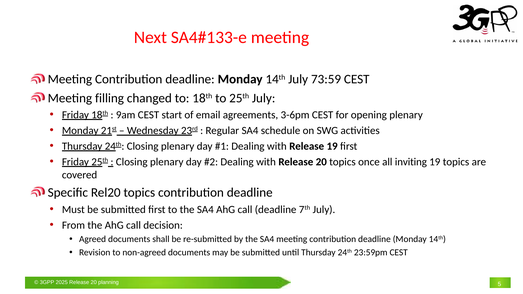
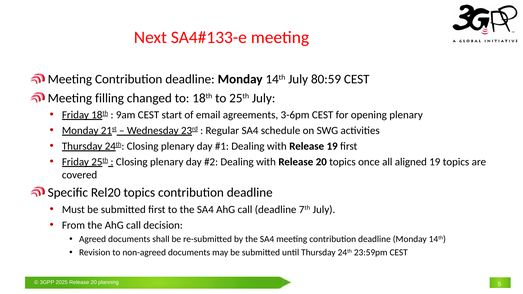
73:59: 73:59 -> 80:59 (326, 79)
inviting: inviting -> aligned (411, 162)
